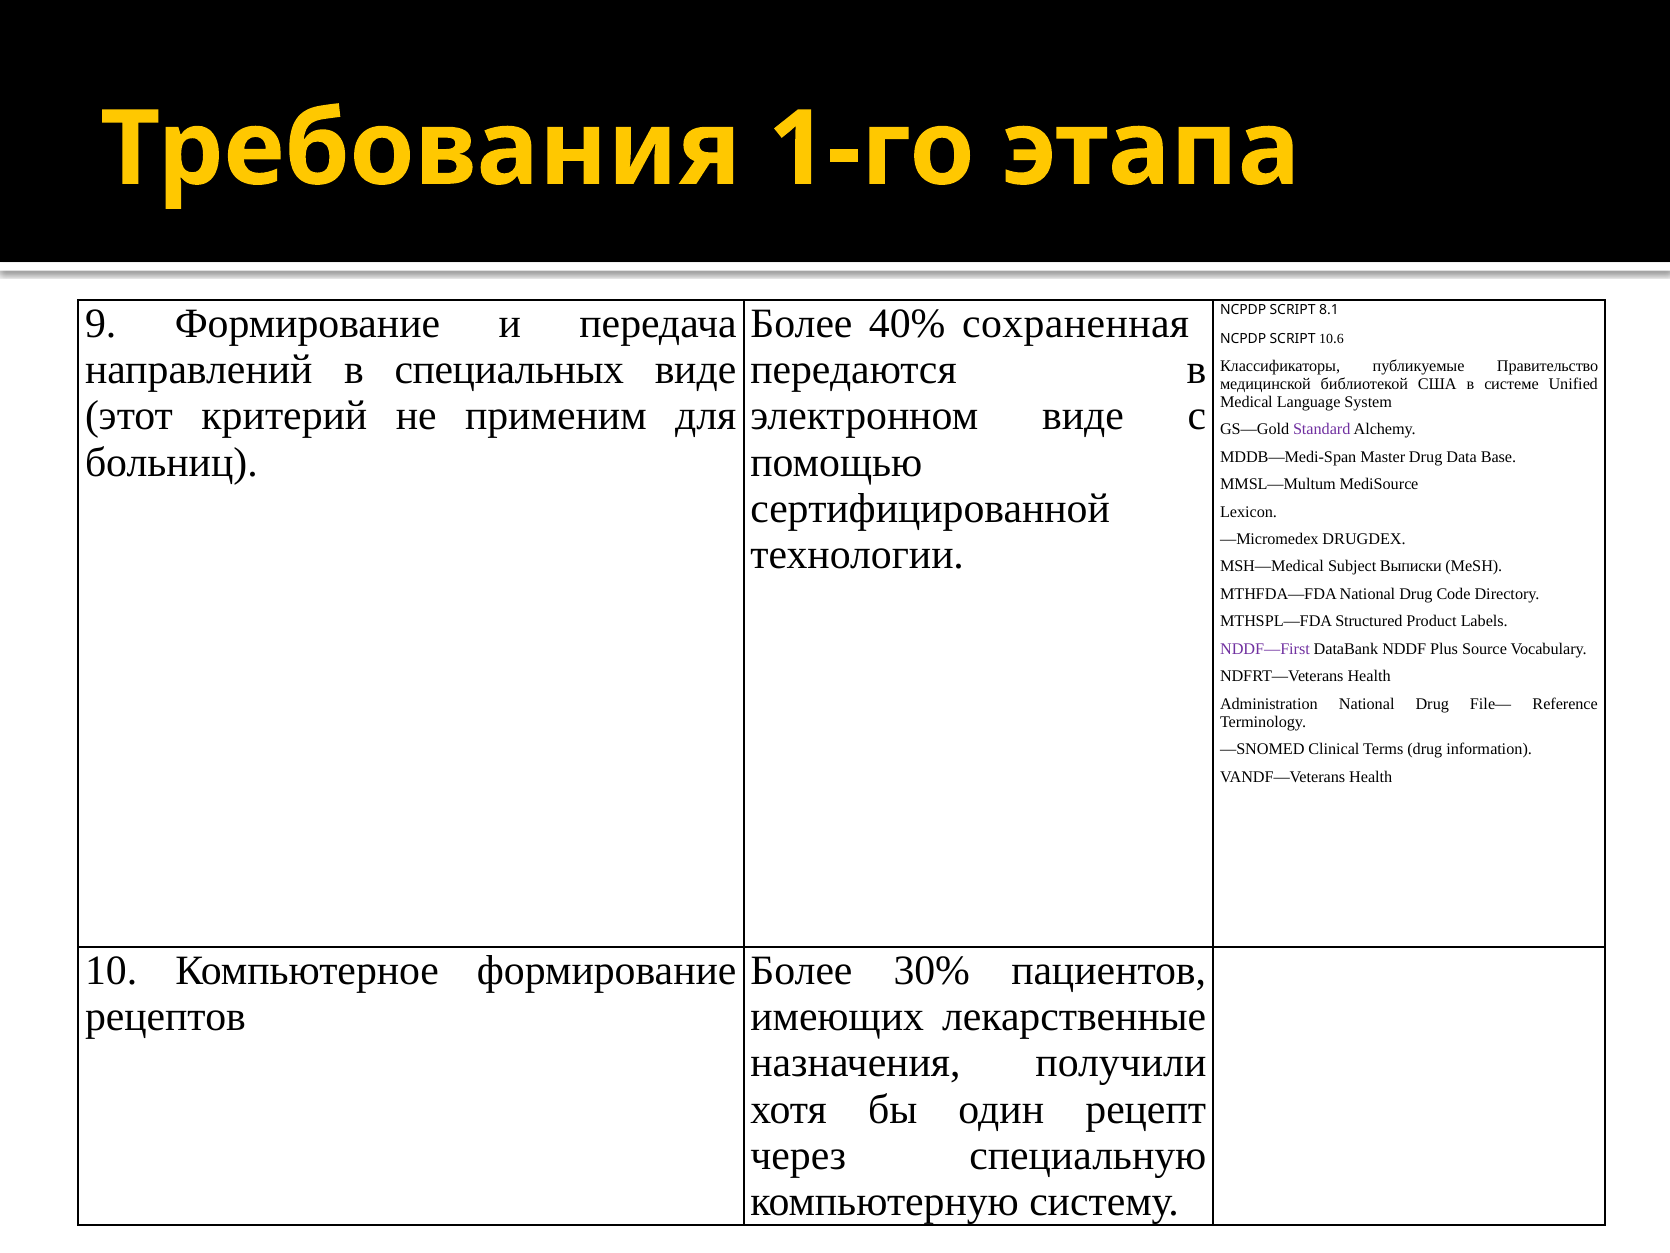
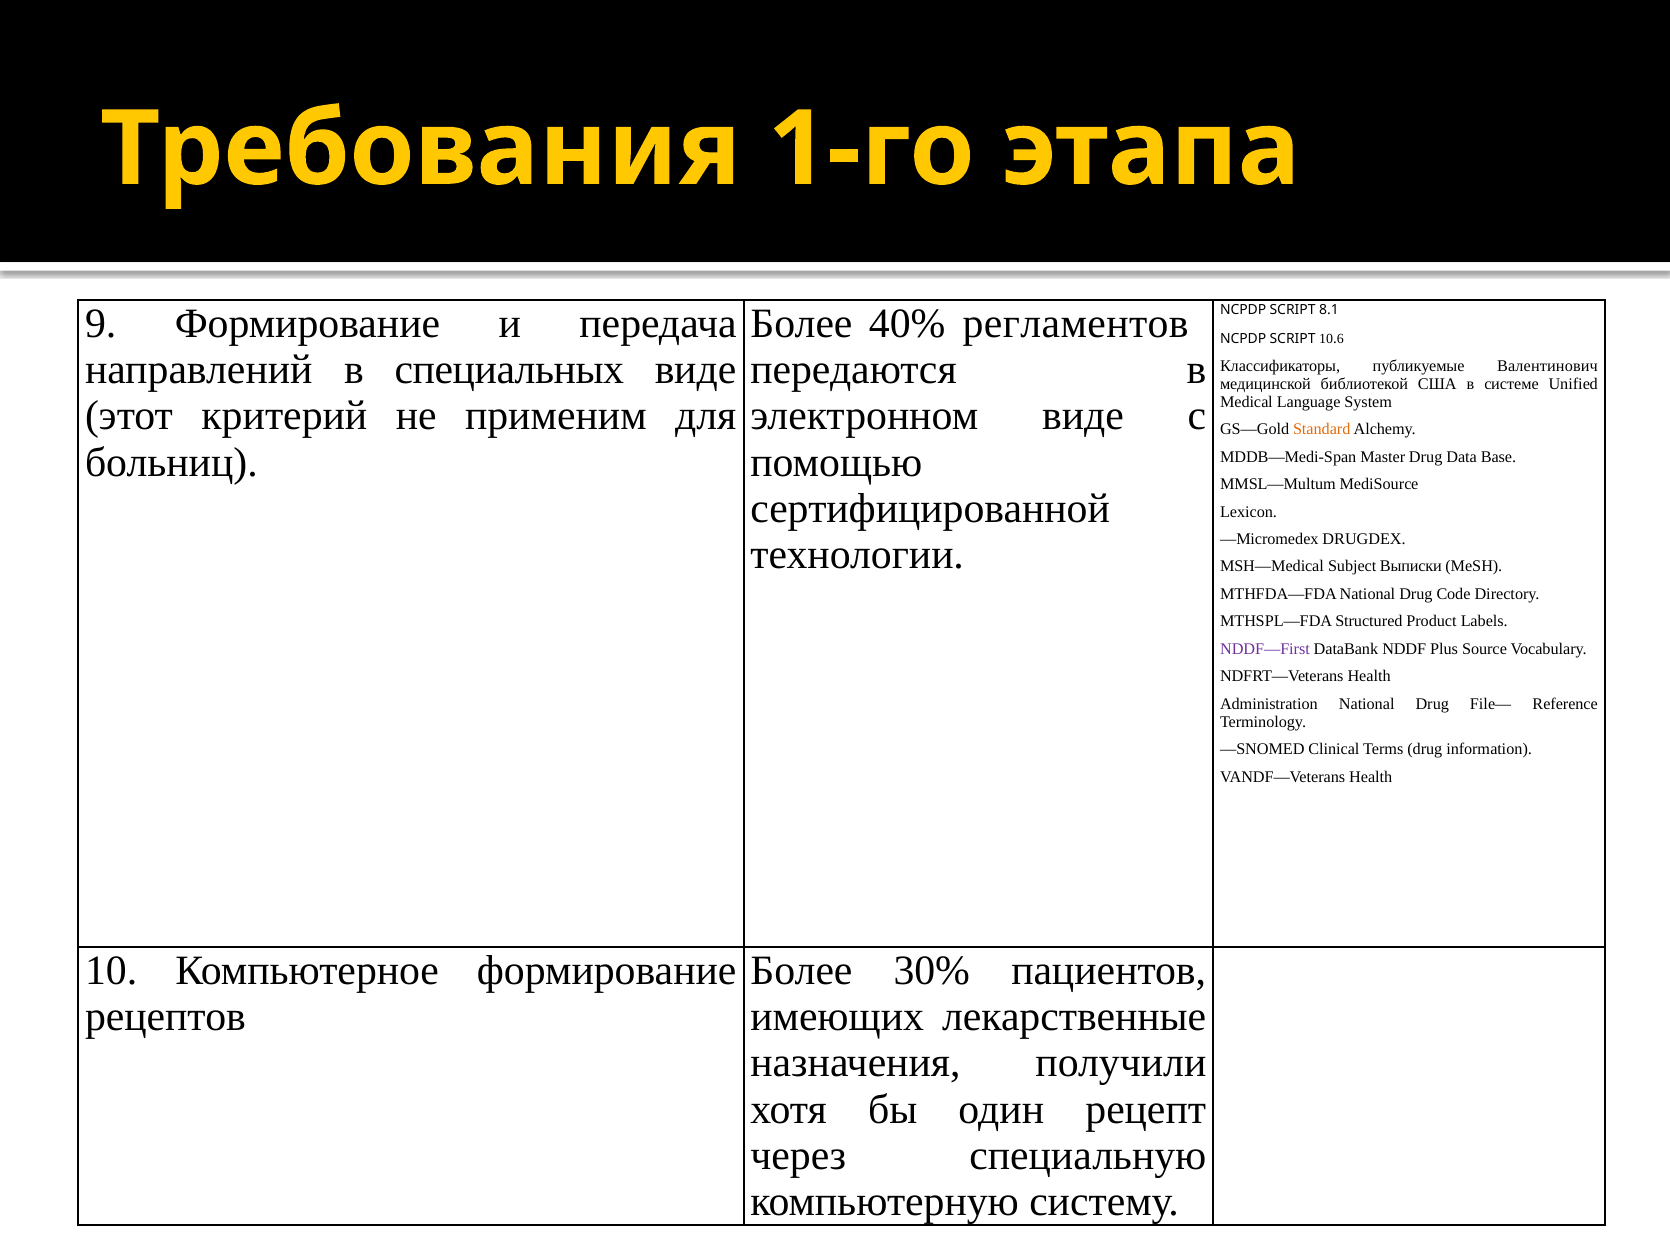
сохраненная: сохраненная -> регламентов (1076, 324)
Правительство: Правительство -> Валентинович (1548, 366)
Standard colour: purple -> orange (1322, 429)
